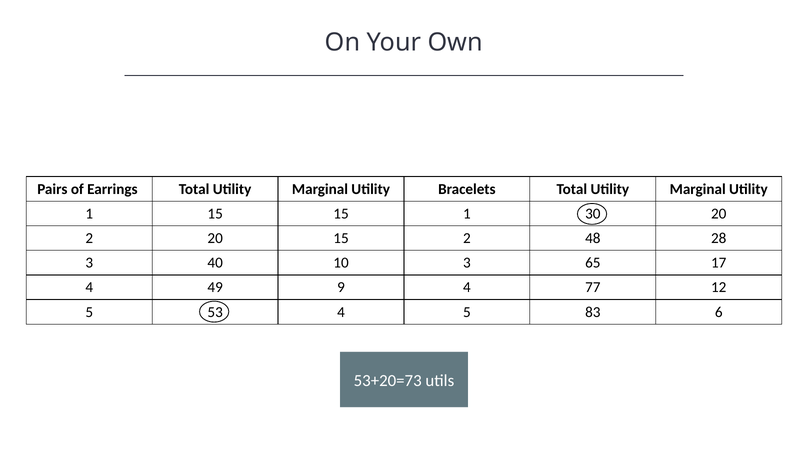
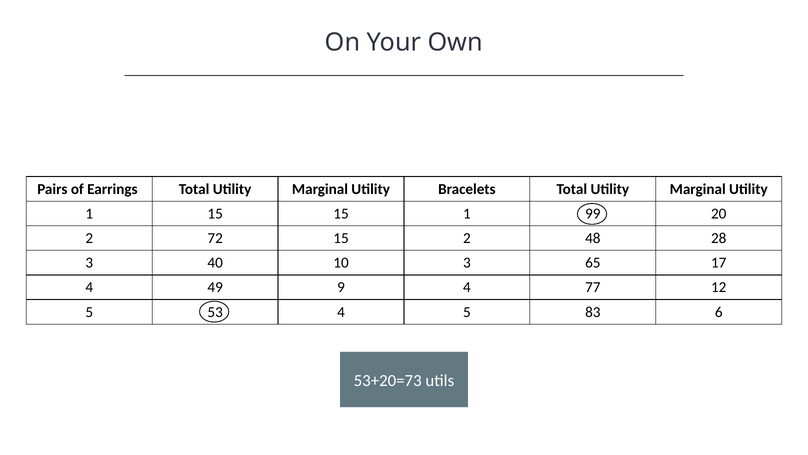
30: 30 -> 99 (593, 213)
2 20: 20 -> 72 (215, 238)
